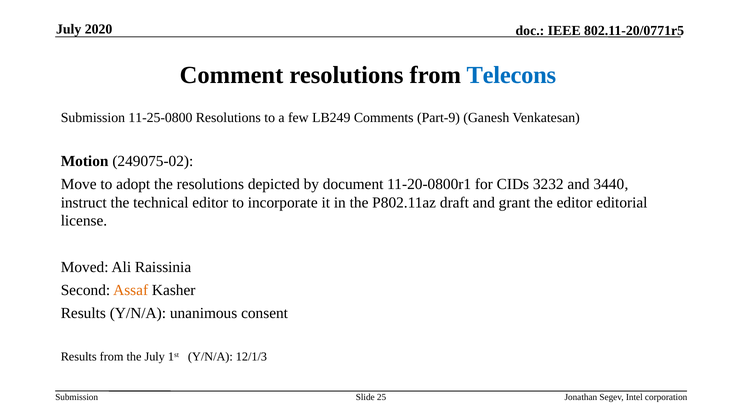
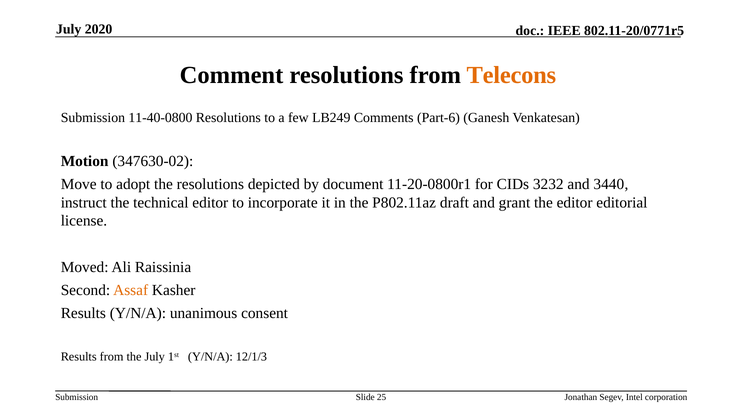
Telecons colour: blue -> orange (511, 75)
11-25-0800: 11-25-0800 -> 11-40-0800 (160, 118)
Part-9: Part-9 -> Part-6 (438, 118)
249075-02: 249075-02 -> 347630-02 (153, 161)
